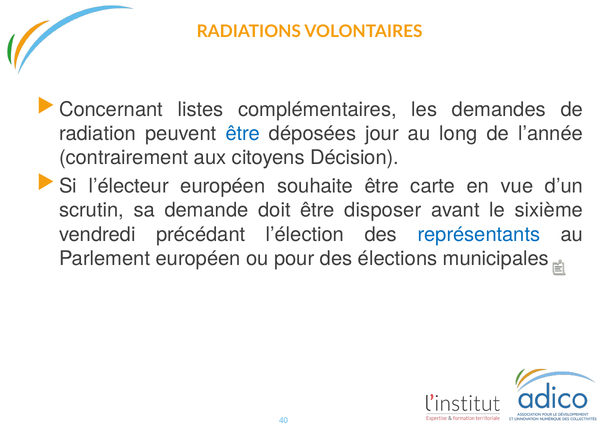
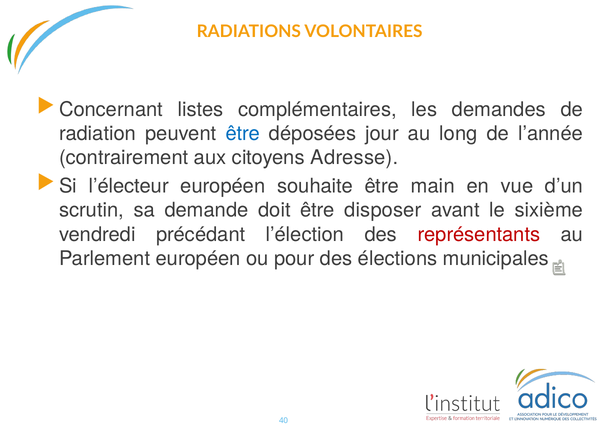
Décision: Décision -> Adresse (354, 158)
carte: carte -> main (433, 186)
représentants colour: blue -> red (479, 234)
